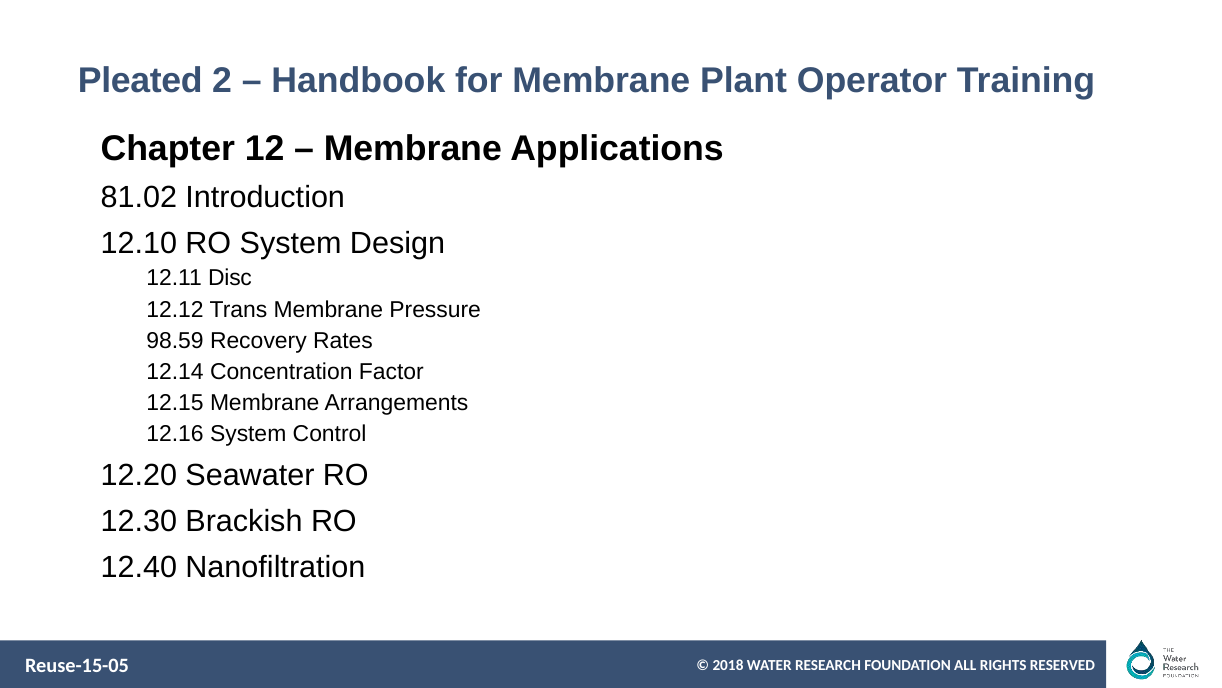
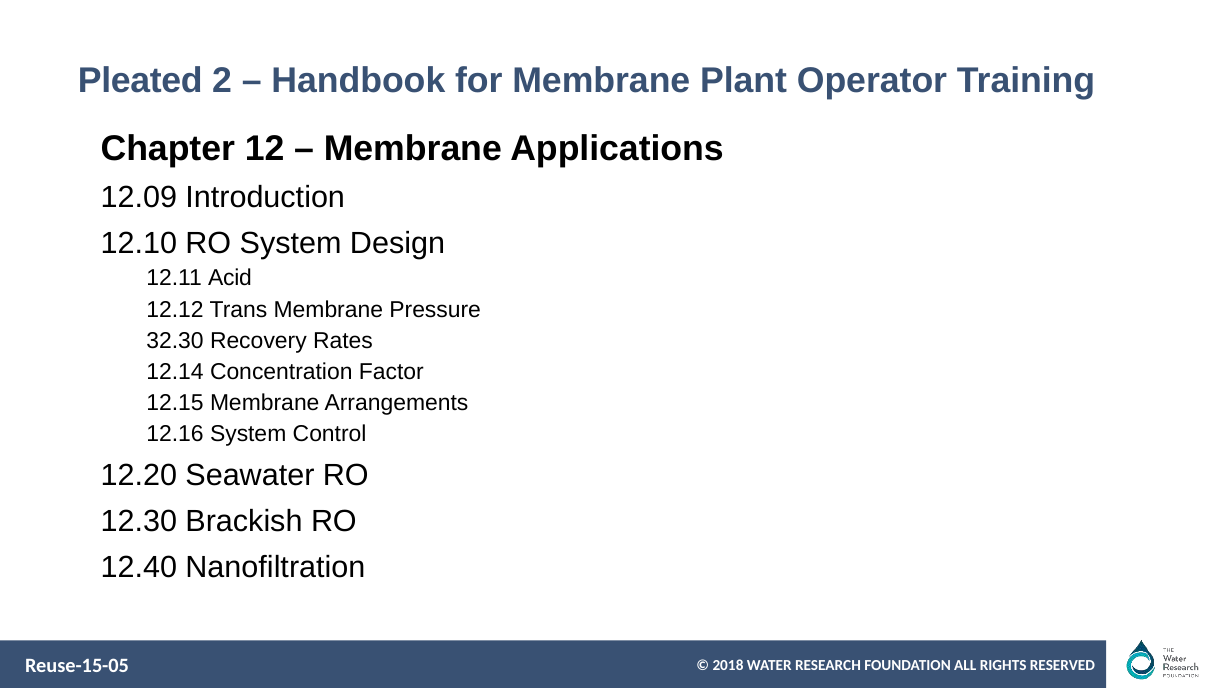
81.02: 81.02 -> 12.09 (139, 197)
Disc: Disc -> Acid (230, 278)
98.59: 98.59 -> 32.30 (175, 340)
